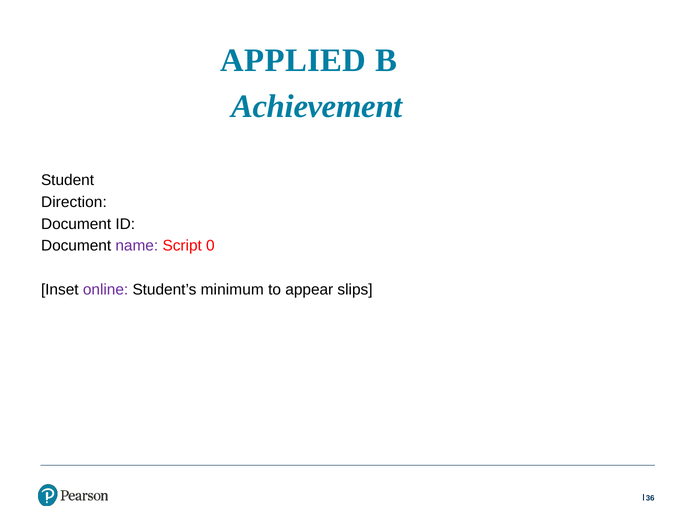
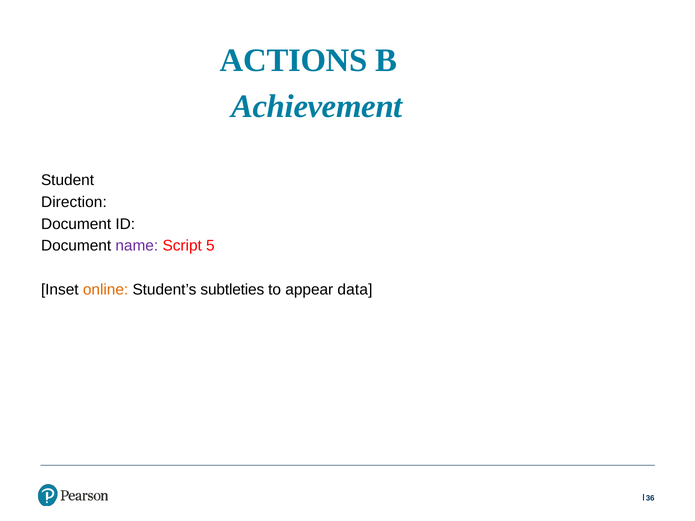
APPLIED: APPLIED -> ACTIONS (294, 60)
0: 0 -> 5 (210, 246)
online colour: purple -> orange (106, 290)
minimum: minimum -> subtleties (232, 290)
slips: slips -> data (355, 290)
